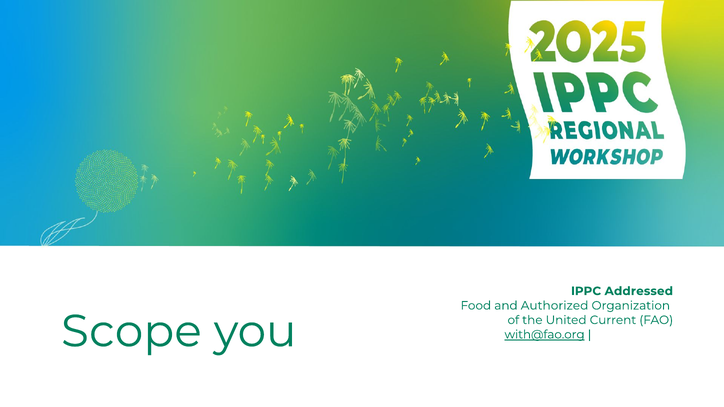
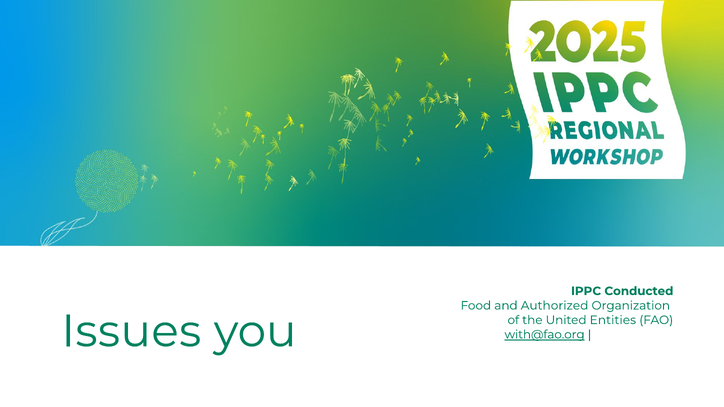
Addressed: Addressed -> Conducted (639, 291)
Current: Current -> Entities (613, 320)
Scope: Scope -> Issues (131, 332)
